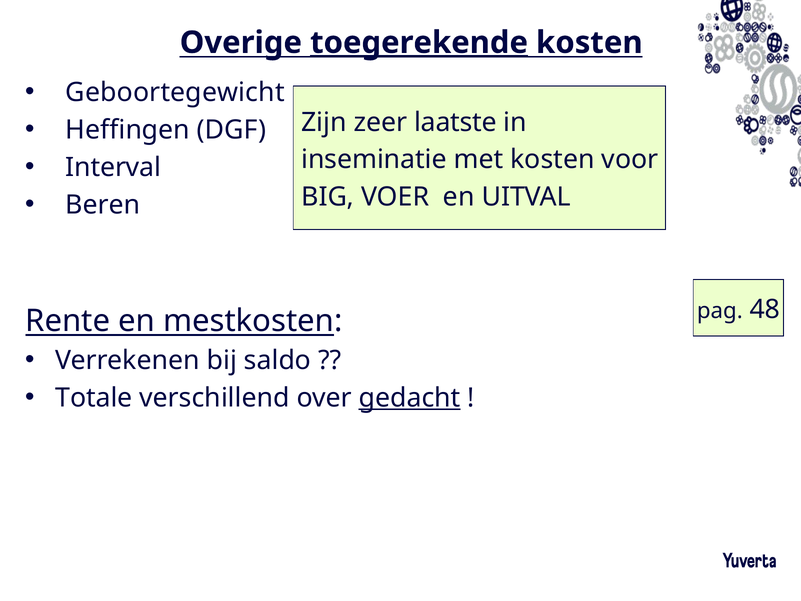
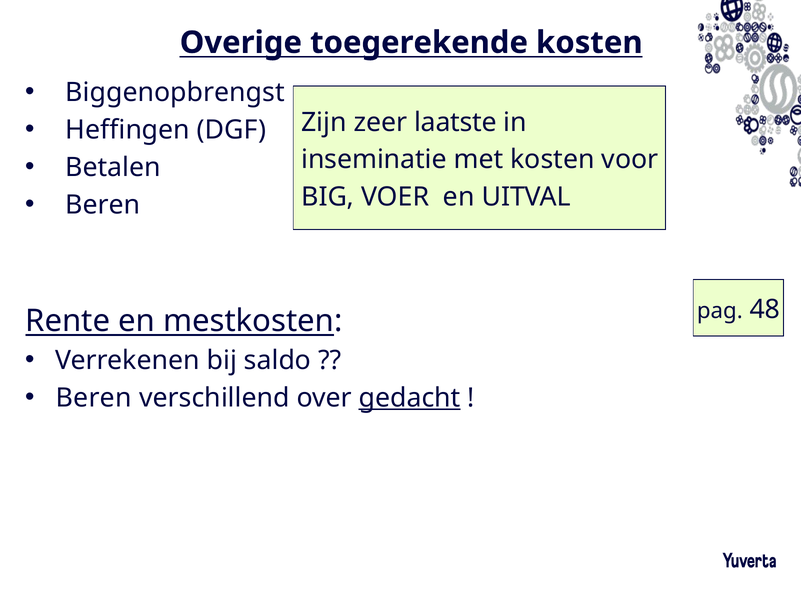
toegerekende underline: present -> none (419, 43)
Geboortegewicht: Geboortegewicht -> Biggenopbrengst (175, 93)
Interval: Interval -> Betalen (113, 167)
Totale: Totale -> Beren (94, 398)
